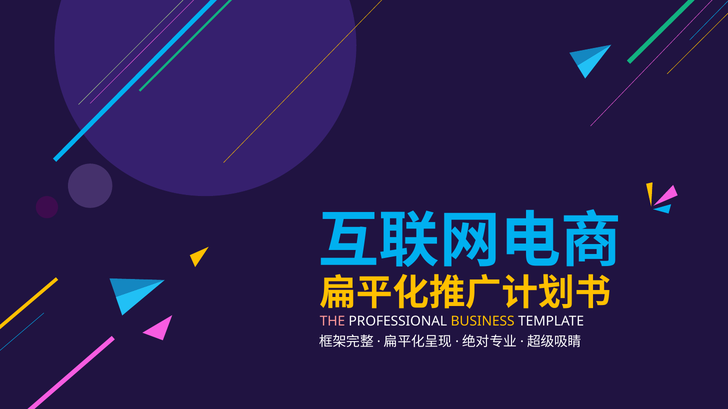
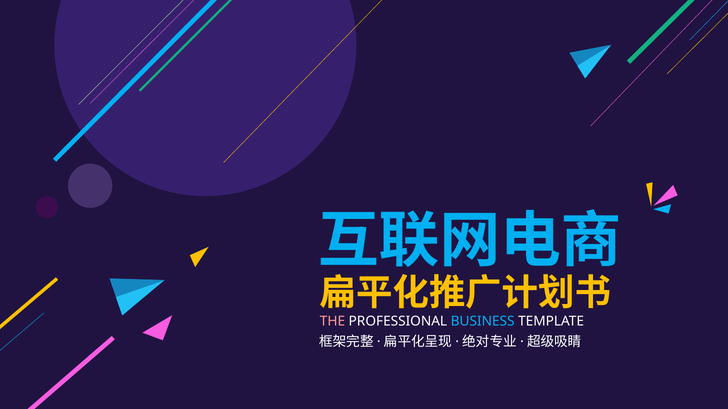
BUSINESS colour: yellow -> light blue (483, 321)
